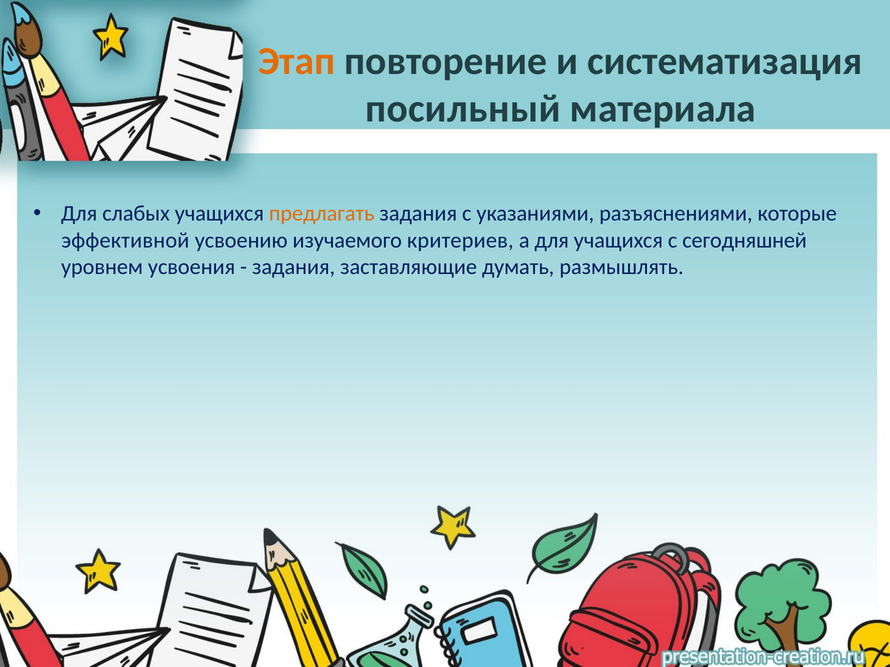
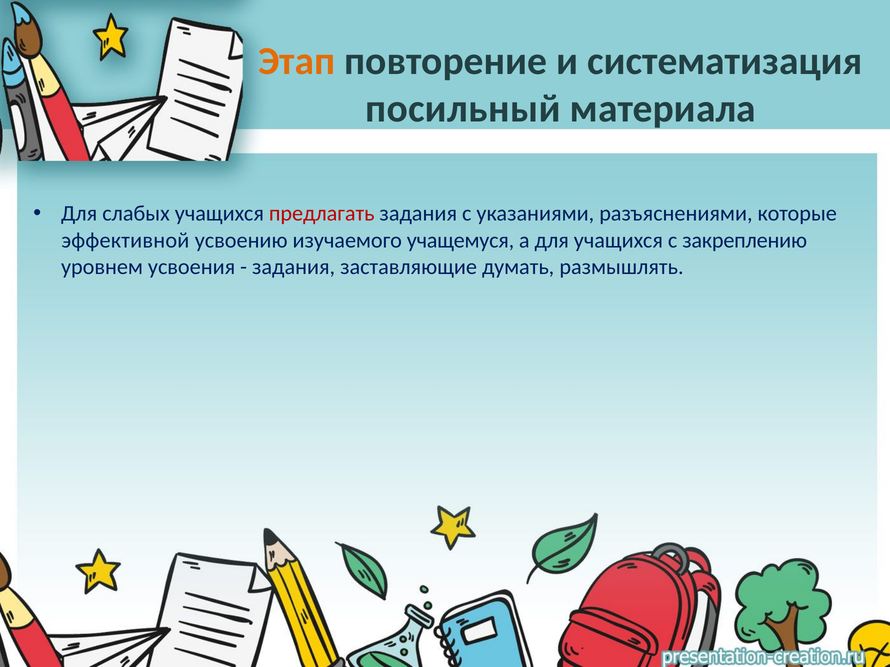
предлагать colour: orange -> red (322, 214)
критериев: критериев -> учащемуся (461, 240)
сегодняшней: сегодняшней -> закреплению (745, 240)
